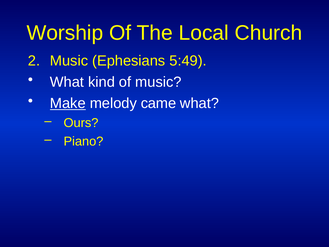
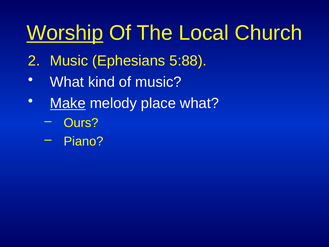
Worship underline: none -> present (65, 33)
5:49: 5:49 -> 5:88 (188, 61)
came: came -> place (158, 103)
